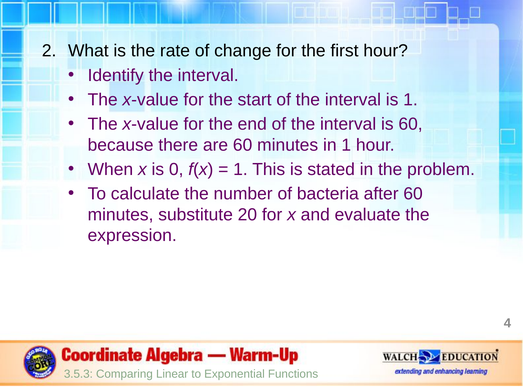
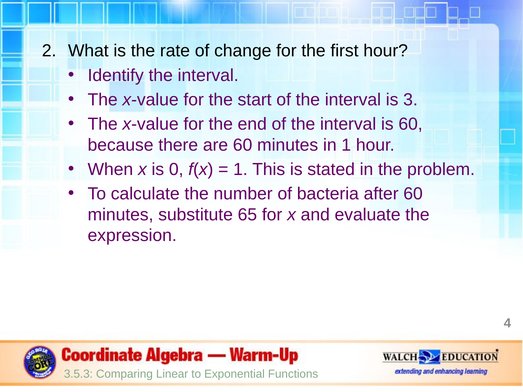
is 1: 1 -> 3 (410, 100)
20: 20 -> 65 (247, 215)
